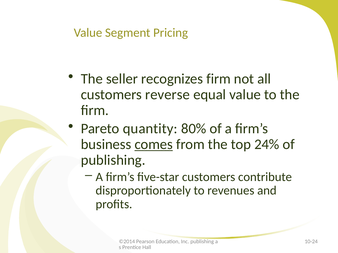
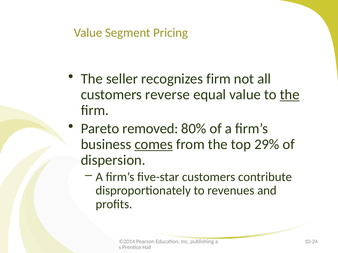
the underline: none -> present (290, 95)
quantity: quantity -> removed (150, 129)
24%: 24% -> 29% (267, 145)
publishing: publishing -> dispersion (113, 160)
